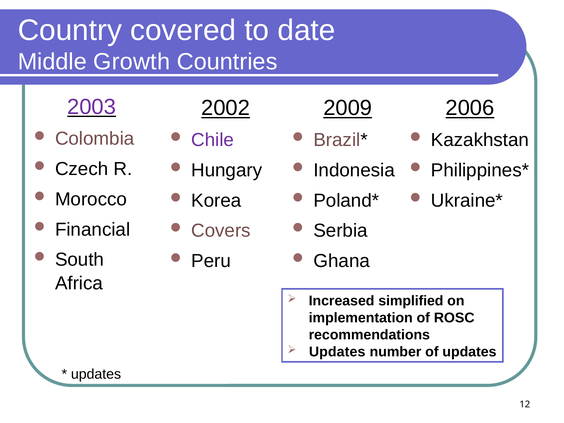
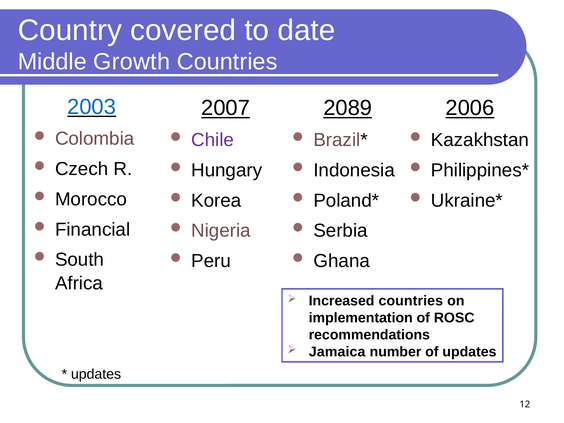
2003 colour: purple -> blue (92, 107)
2002: 2002 -> 2007 (226, 108)
2009: 2009 -> 2089 (348, 108)
Covers: Covers -> Nigeria (221, 231)
Increased simplified: simplified -> countries (411, 301)
Updates: Updates -> Jamaica (337, 352)
